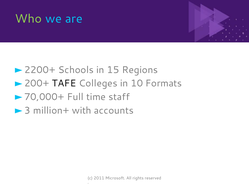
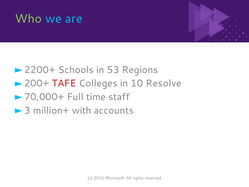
15: 15 -> 53 (113, 70)
TAFE colour: black -> red (64, 83)
Formats: Formats -> Resolve (164, 83)
